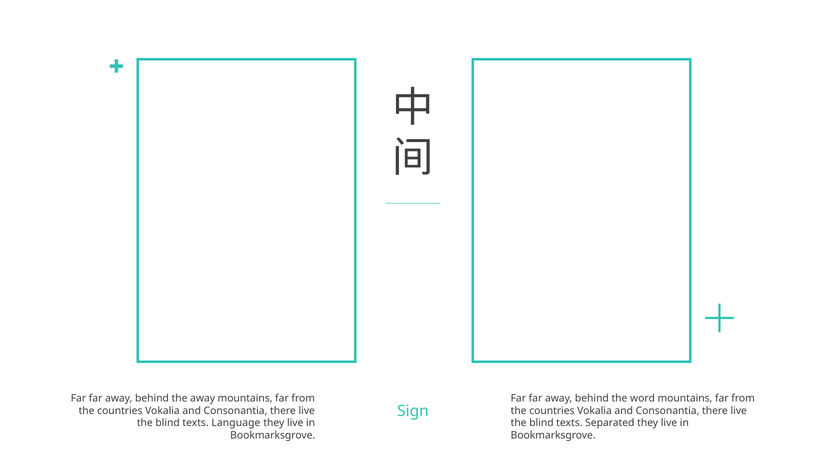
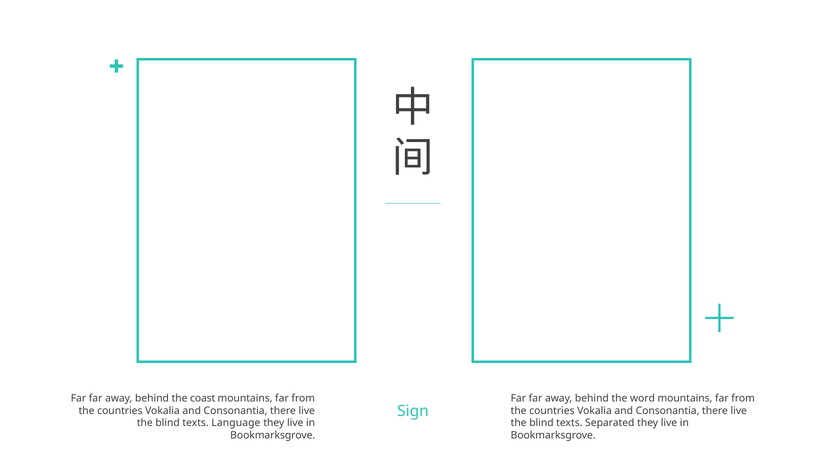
the away: away -> coast (203, 398)
